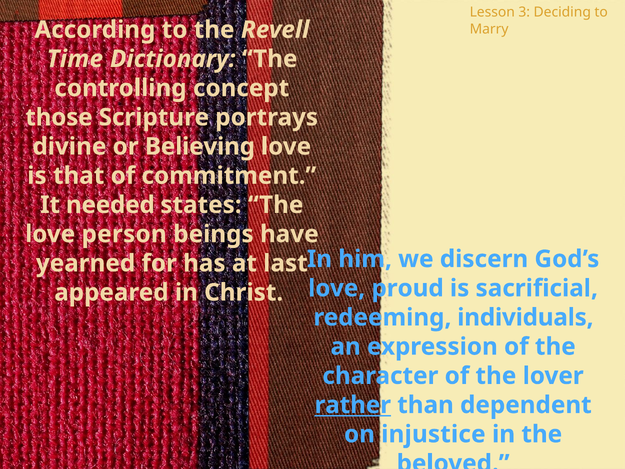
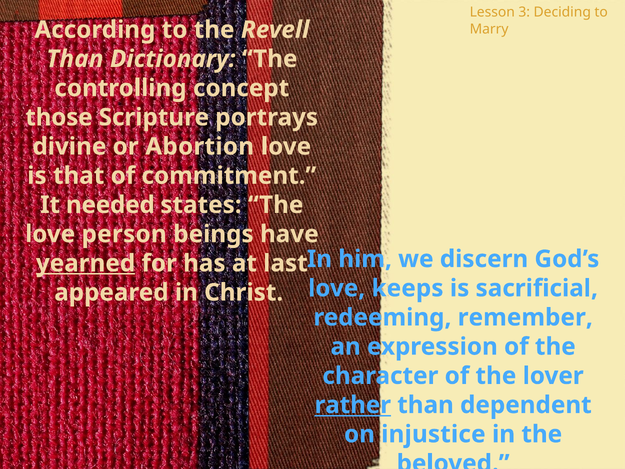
Time: Time -> Than (75, 59)
Believing: Believing -> Abortion (200, 146)
yearned underline: none -> present (86, 263)
proud: proud -> keeps (408, 288)
individuals: individuals -> remember (525, 317)
